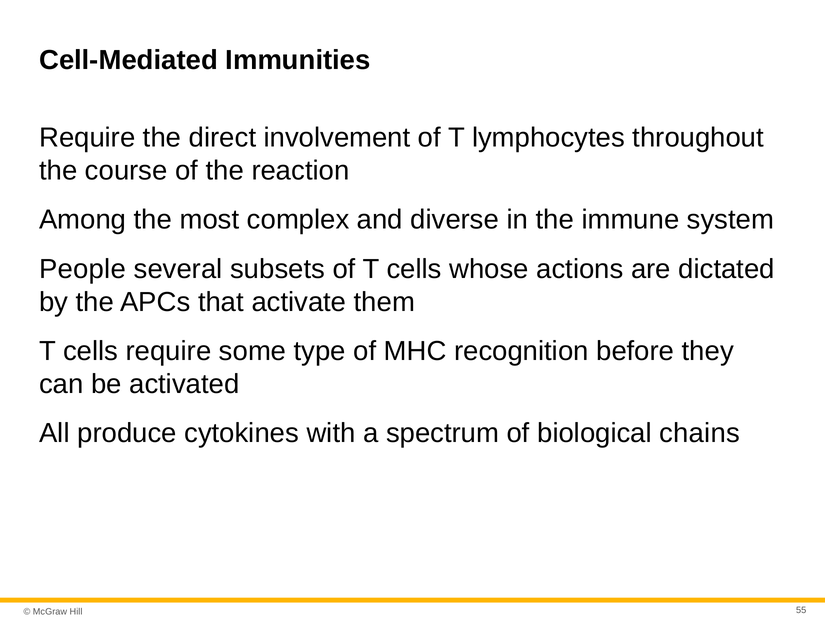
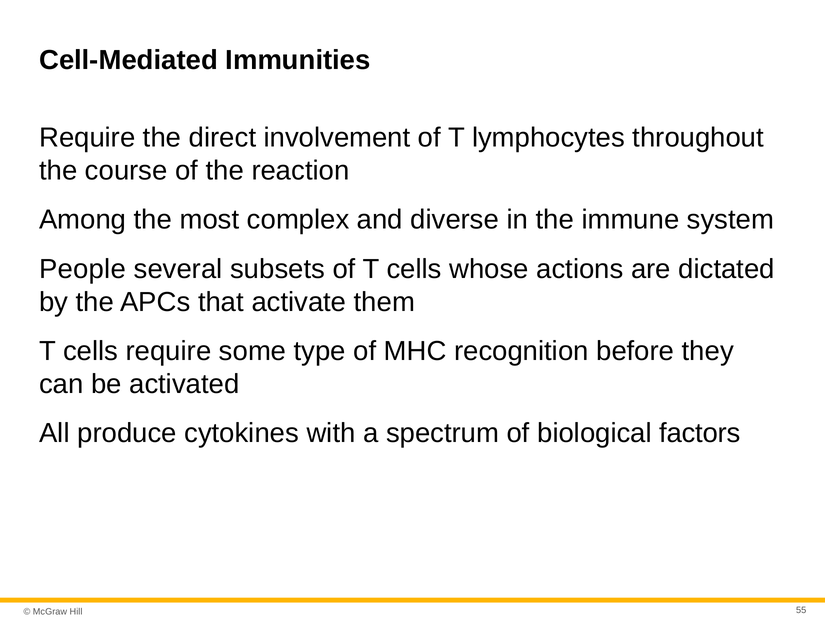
chains: chains -> factors (700, 433)
